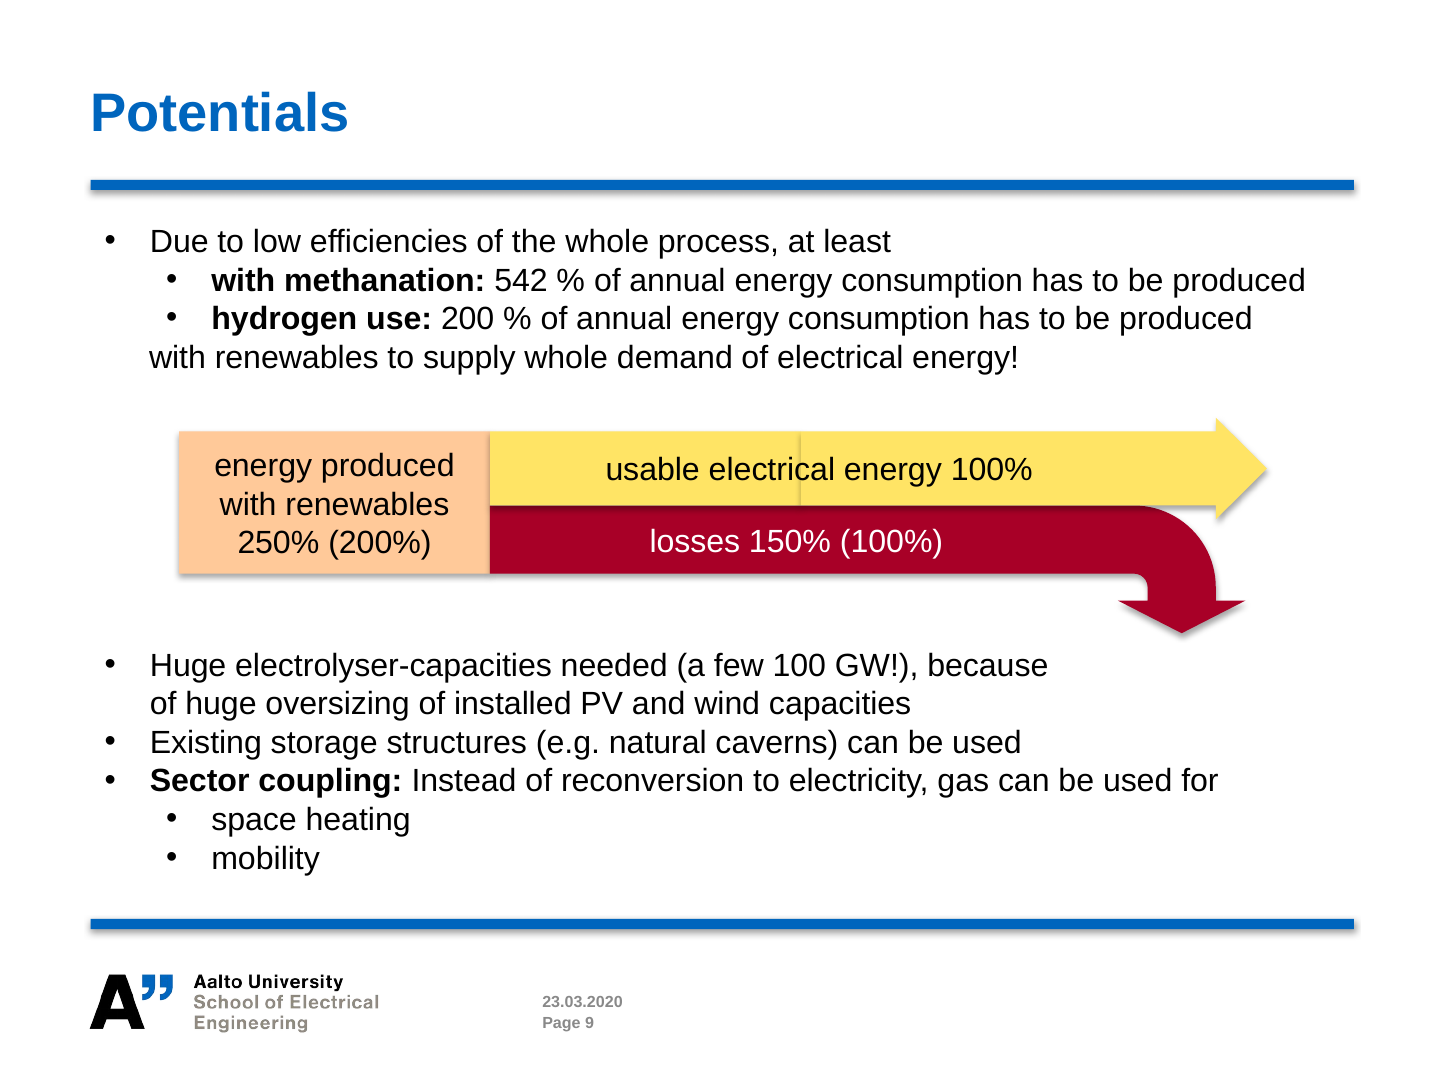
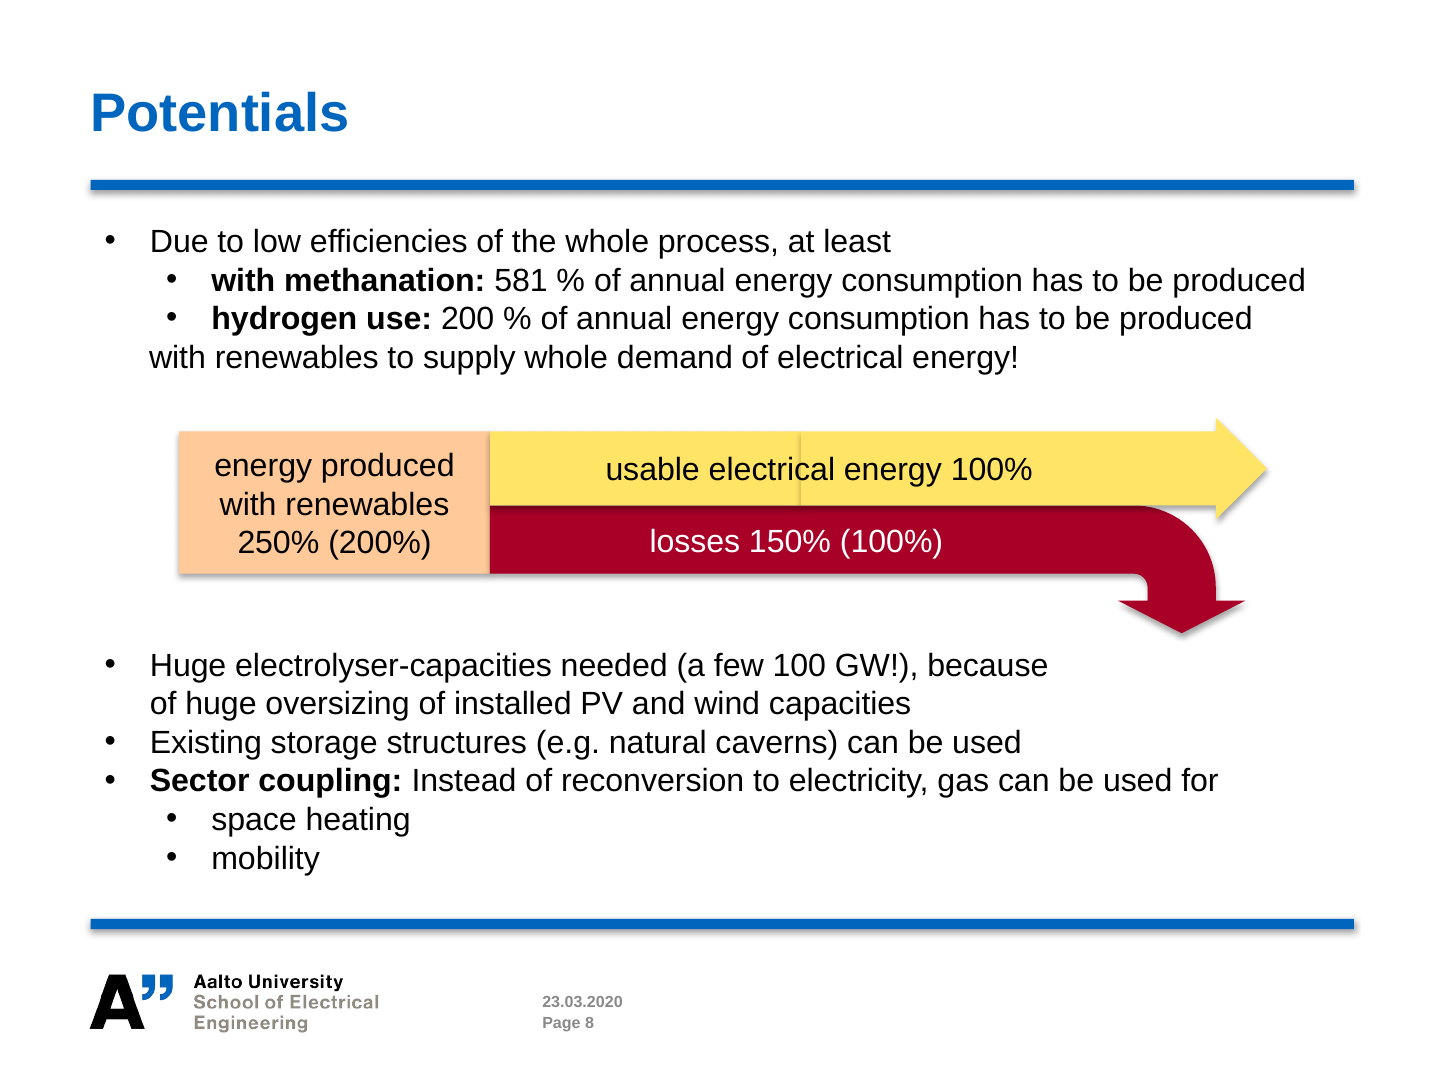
542: 542 -> 581 (521, 281)
9: 9 -> 8 (590, 1023)
